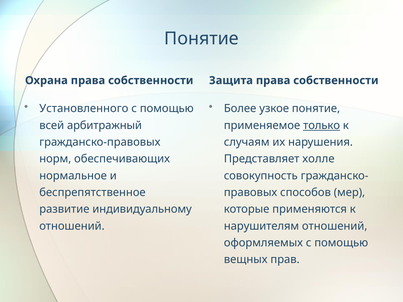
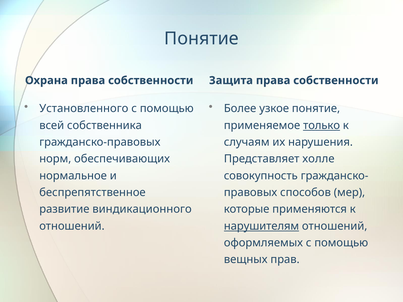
арбитражный: арбитражный -> собственника (104, 126)
индивидуальному: индивидуальному -> виндикационного (142, 209)
нарушителям underline: none -> present (261, 226)
